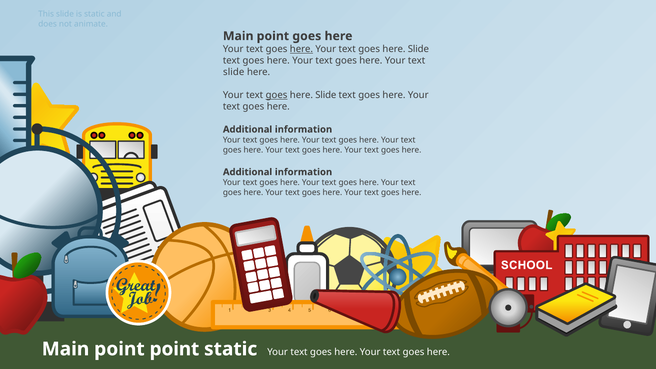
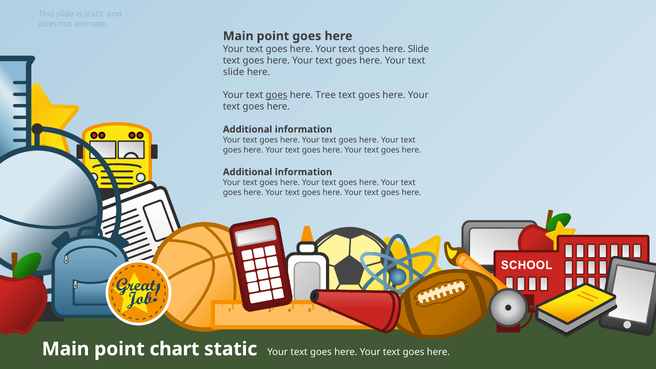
here underline: present -> none (301, 49)
Slide: Slide -> Tree (326, 95)
point point: point -> chart (174, 349)
